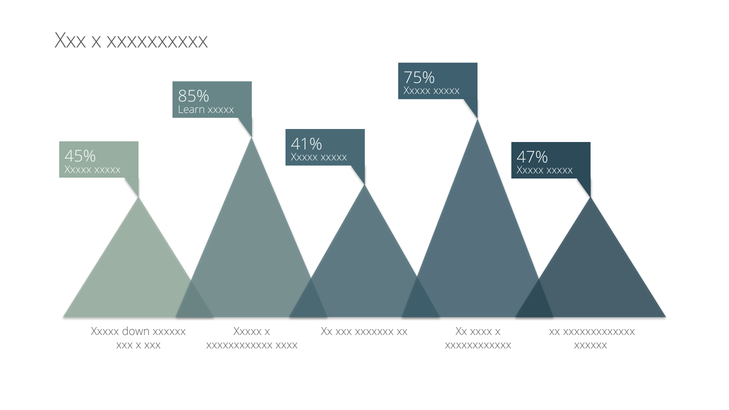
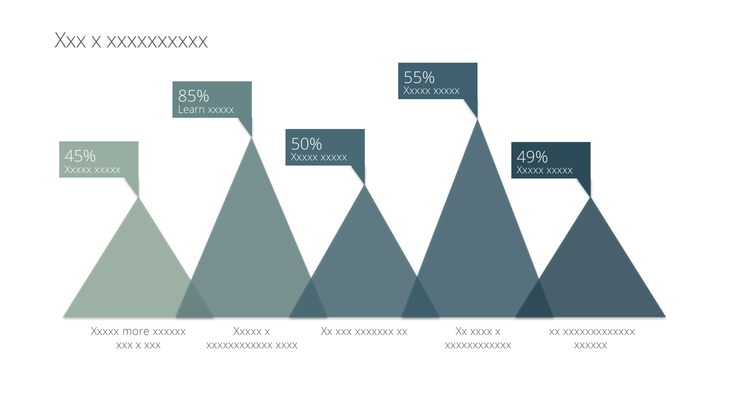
75%: 75% -> 55% (419, 78)
41%: 41% -> 50% (307, 144)
47%: 47% -> 49% (532, 157)
down: down -> more (136, 332)
